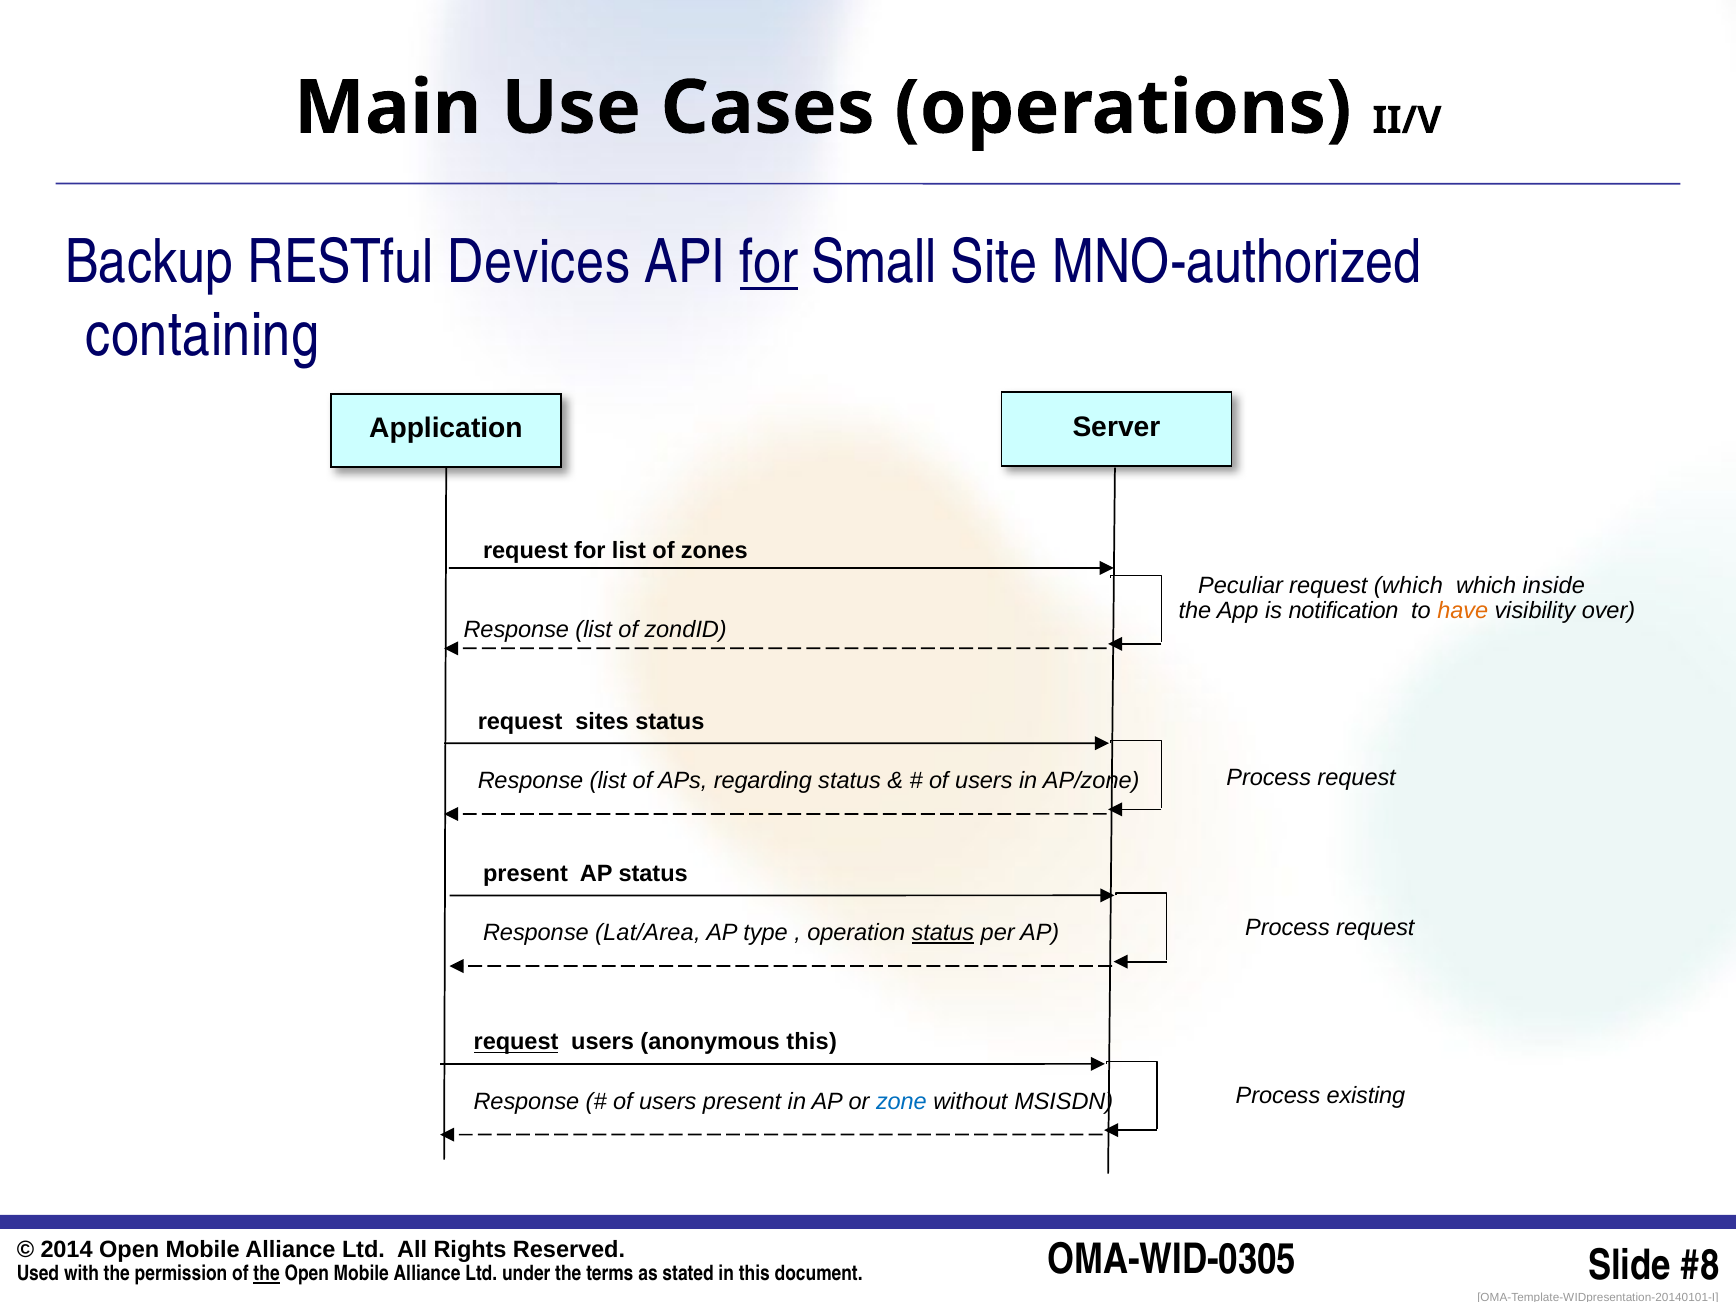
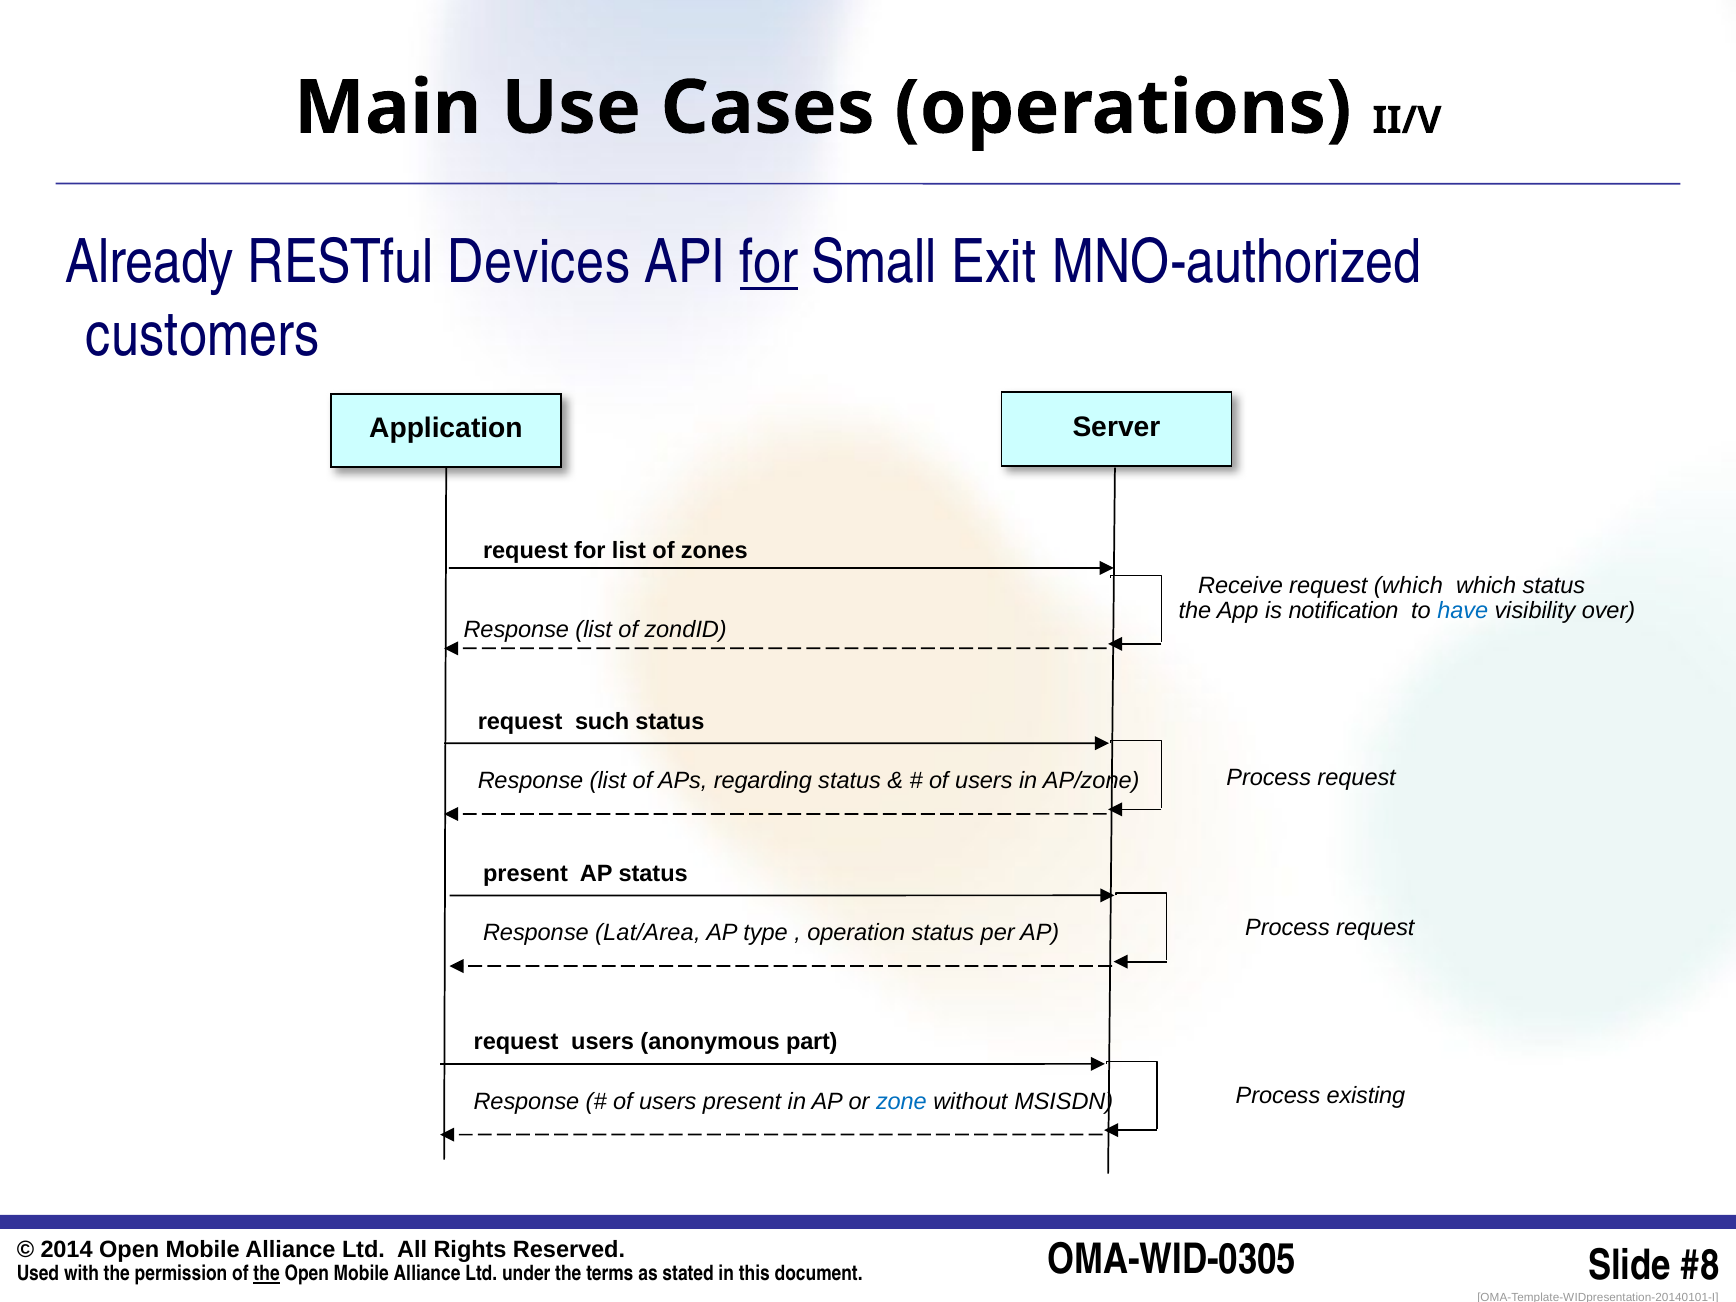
Backup: Backup -> Already (150, 262)
Site: Site -> Exit (994, 262)
containing: containing -> customers (203, 336)
Peculiar: Peculiar -> Receive (1241, 586)
which inside: inside -> status (1554, 586)
have colour: orange -> blue (1463, 611)
sites: sites -> such (602, 721)
status underline: present -> none (943, 933)
request underline: present -> none (516, 1042)
anonymous this: this -> part (812, 1042)
